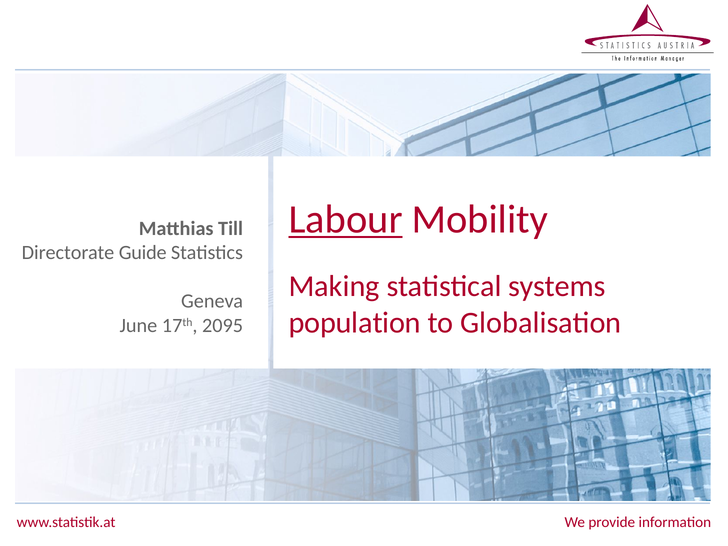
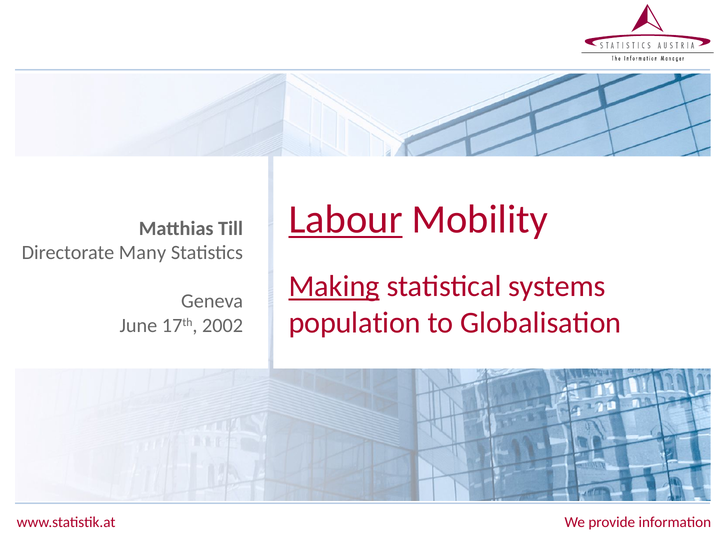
Guide: Guide -> Many (143, 253)
Making underline: none -> present (334, 286)
2095: 2095 -> 2002 (223, 326)
